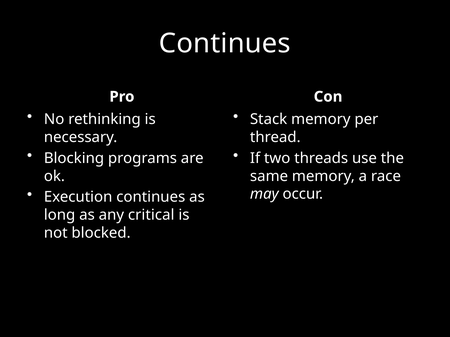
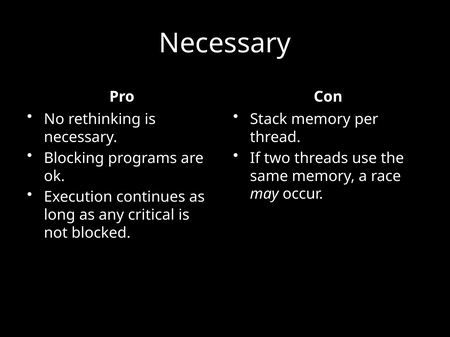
Continues: Continues -> Necessary (225, 44)
